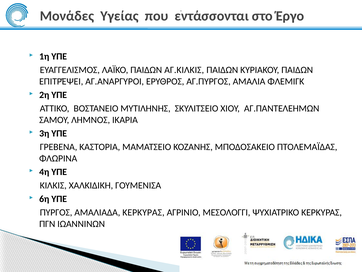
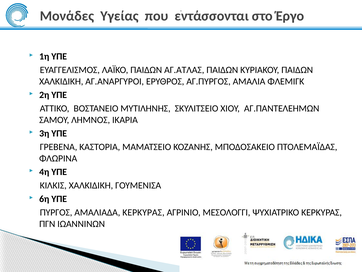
ΑΓ.ΚΙΛΚΙΣ: ΑΓ.ΚΙΛΚΙΣ -> ΑΓ.ΑΤΛΑΣ (184, 70)
ΕΠΙΤΡΈΨΕΙ: ΕΠΙΤΡΈΨΕΙ -> ΧΑΛΚΙΔΙΚΗ (61, 81)
